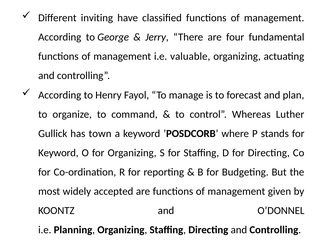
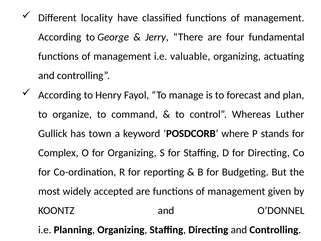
inviting: inviting -> locality (97, 18)
Keyword: Keyword -> Complex (58, 153)
